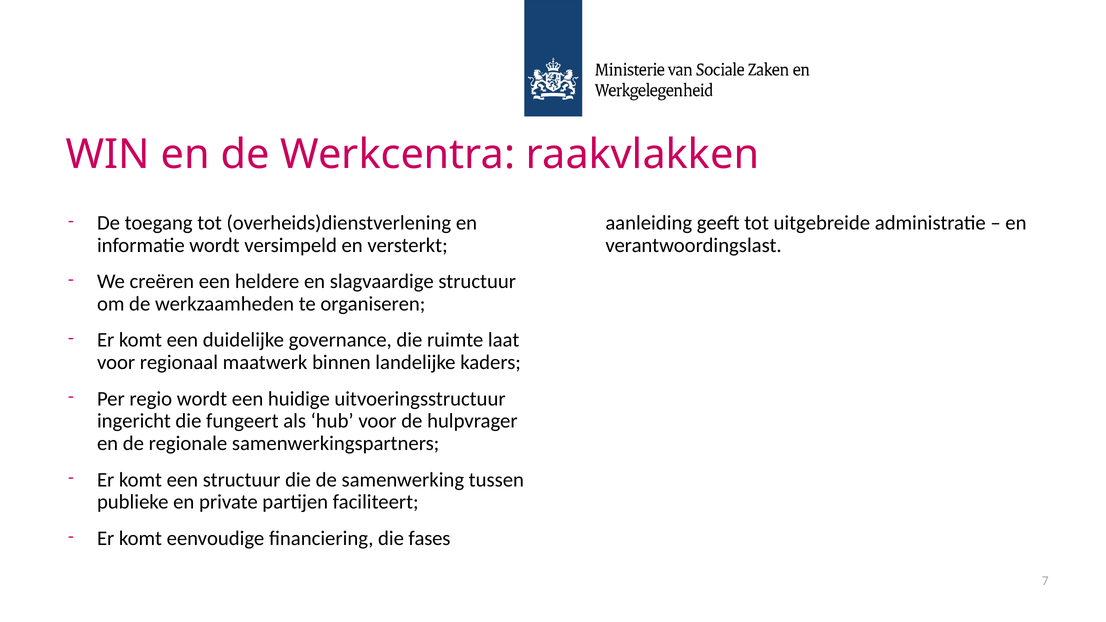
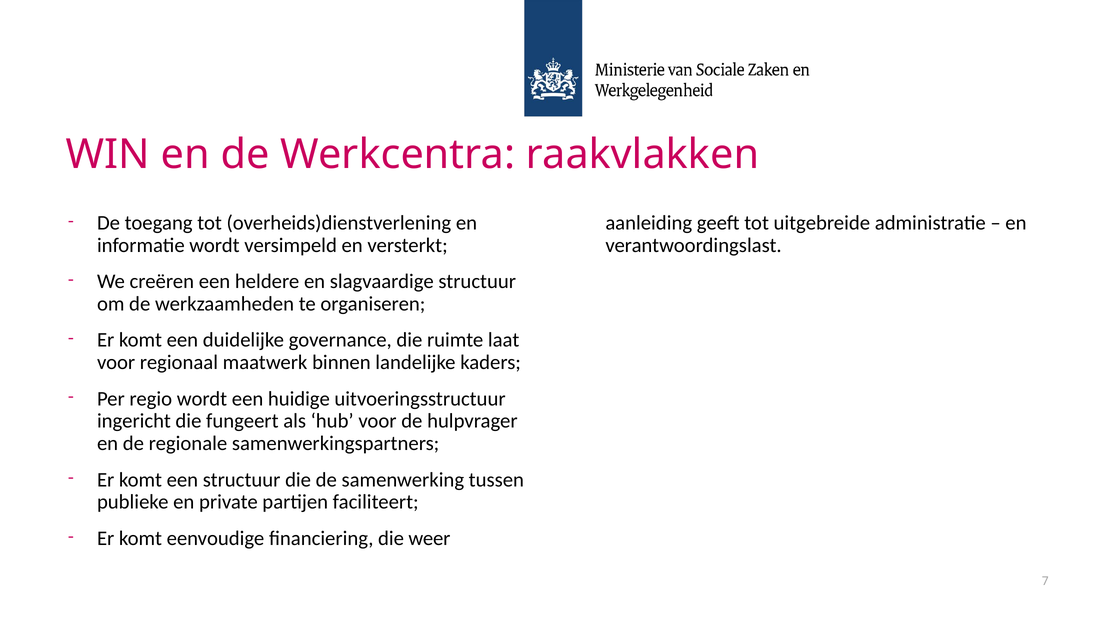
fases: fases -> weer (429, 538)
